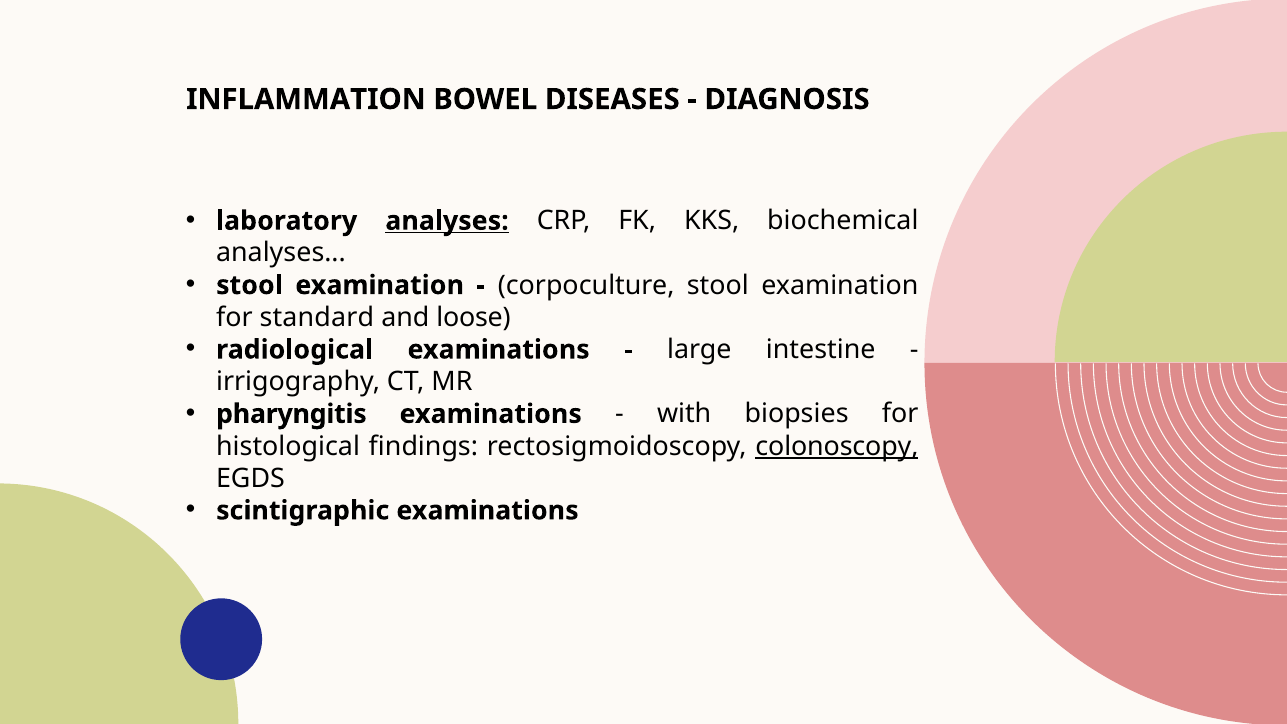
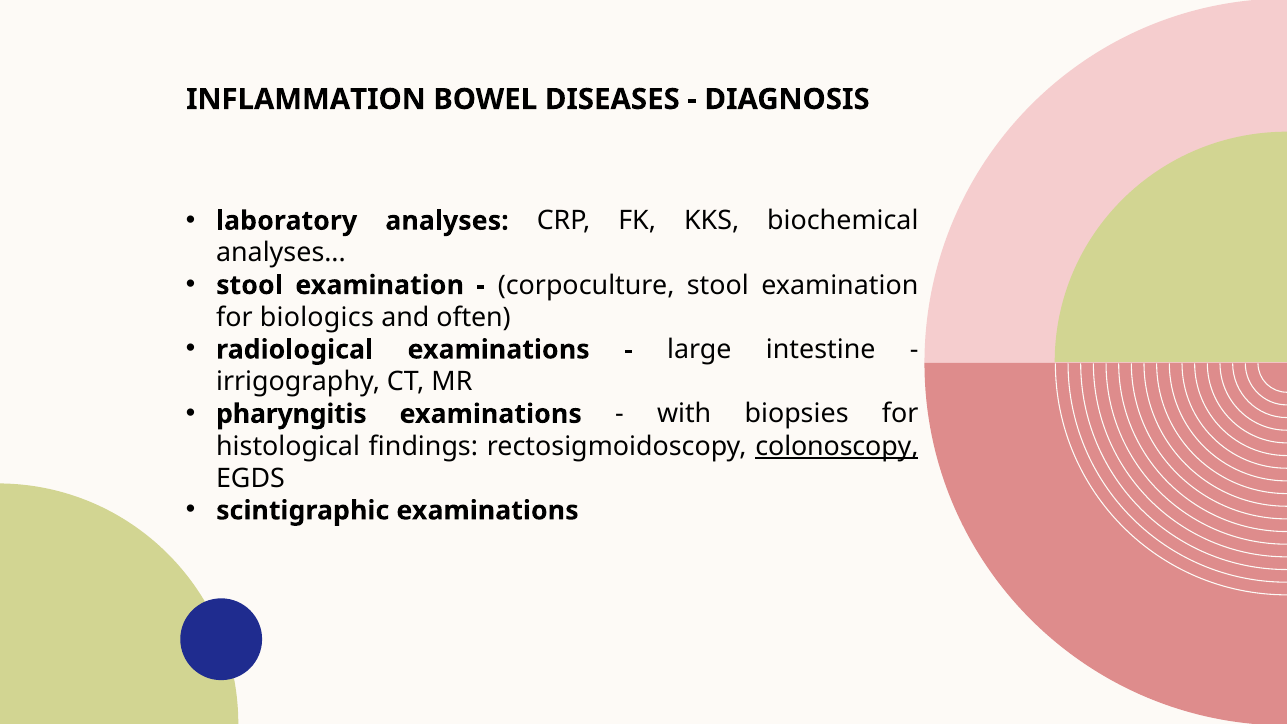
analyses underline: present -> none (447, 221)
standard: standard -> biologics (317, 317)
loose: loose -> often (474, 317)
